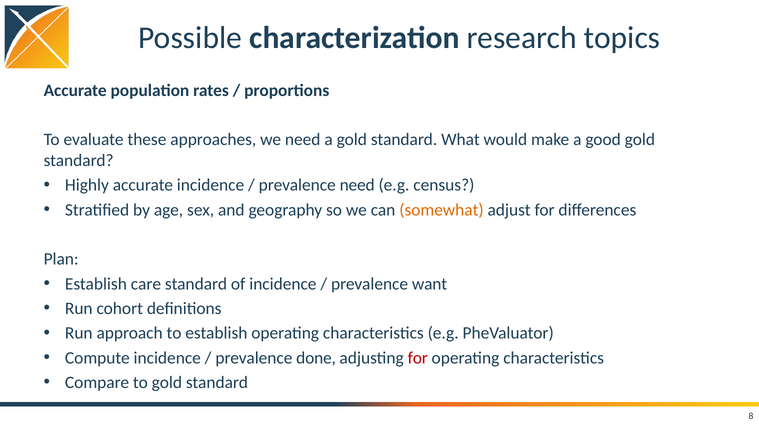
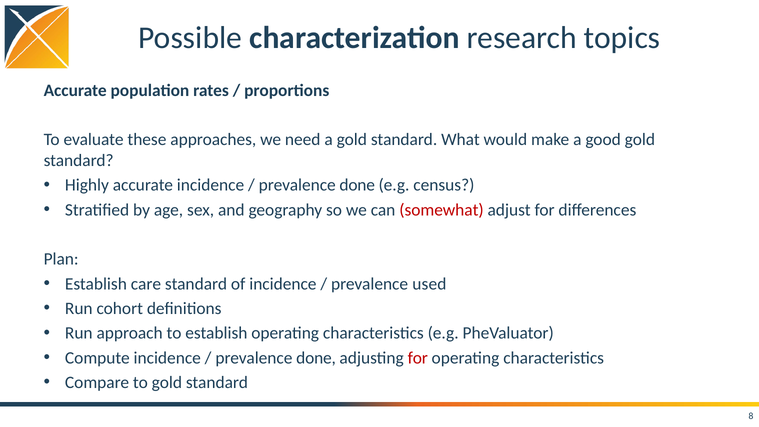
need: need -> done (357, 185)
somewhat colour: orange -> red (441, 210)
want: want -> used (429, 284)
